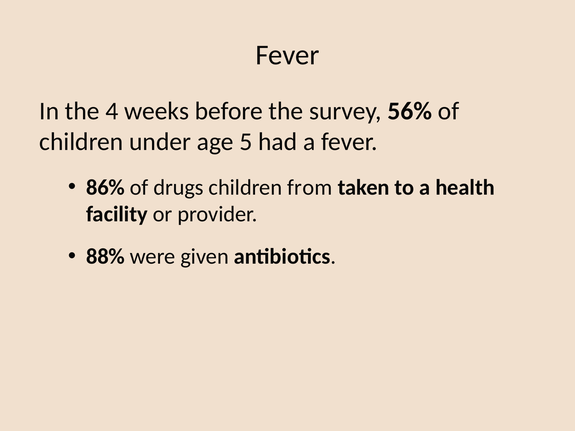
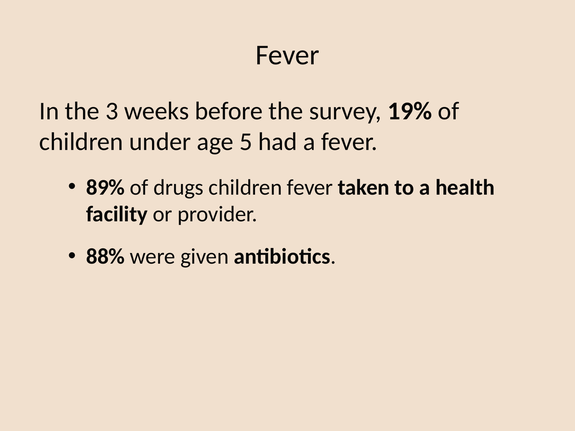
4: 4 -> 3 (112, 111)
56%: 56% -> 19% (410, 111)
86%: 86% -> 89% (105, 188)
children from: from -> fever (310, 188)
